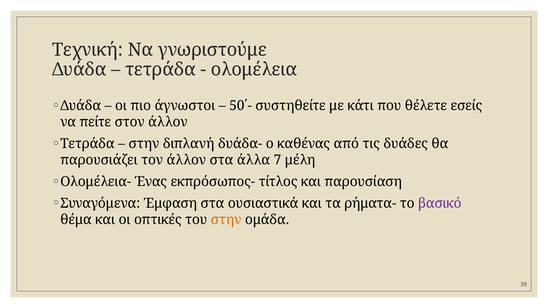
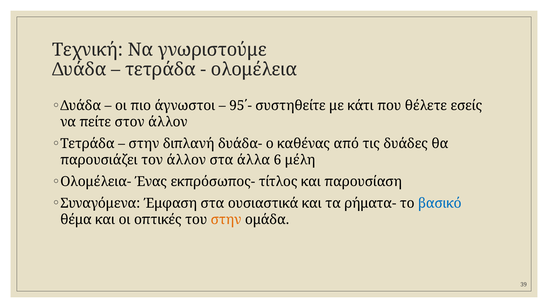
50΄-: 50΄- -> 95΄- (241, 106)
7: 7 -> 6 (277, 160)
βασικό colour: purple -> blue (440, 203)
